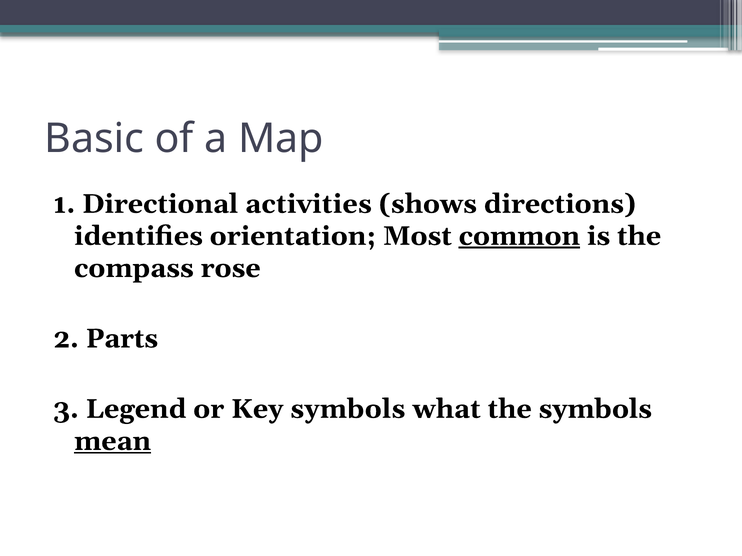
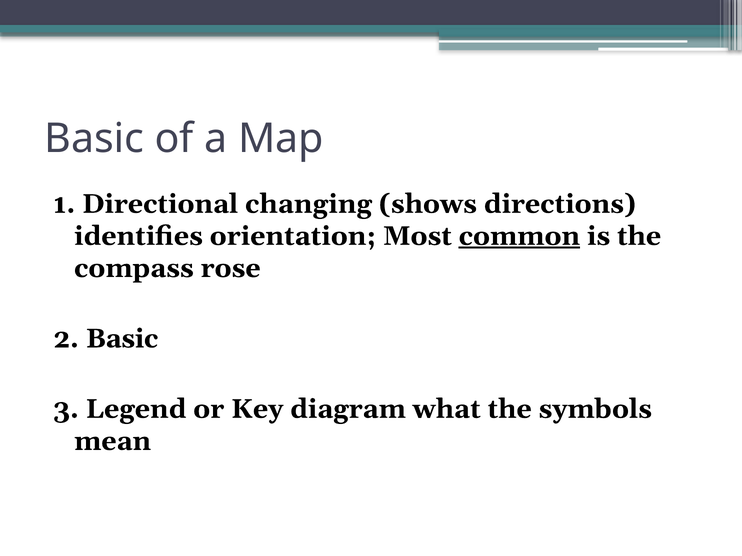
activities: activities -> changing (309, 204)
2 Parts: Parts -> Basic (122, 339)
Key symbols: symbols -> diagram (348, 409)
mean underline: present -> none (113, 441)
